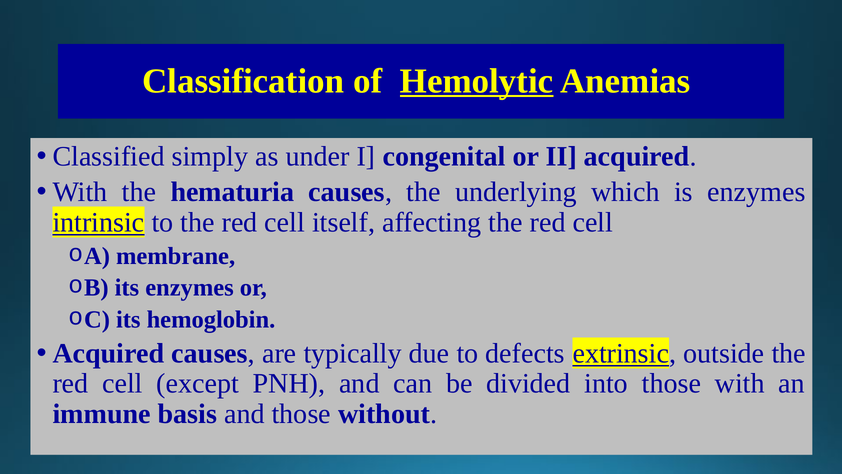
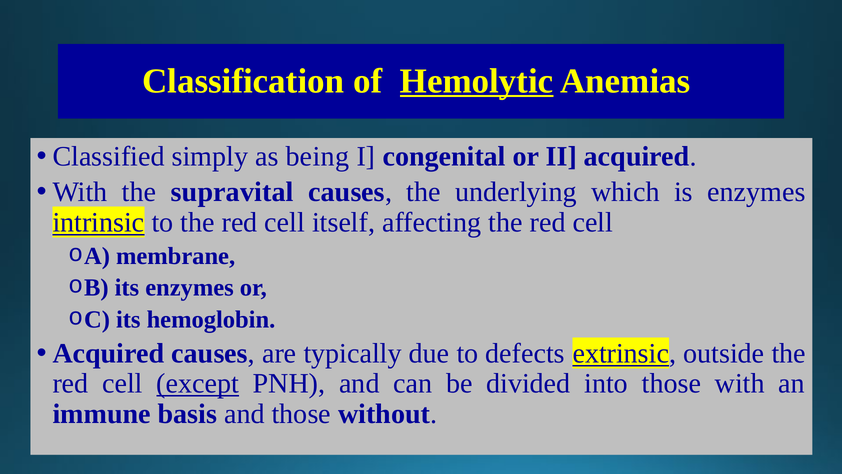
under: under -> being (317, 156)
hematuria: hematuria -> supravital (232, 192)
except underline: none -> present (198, 383)
